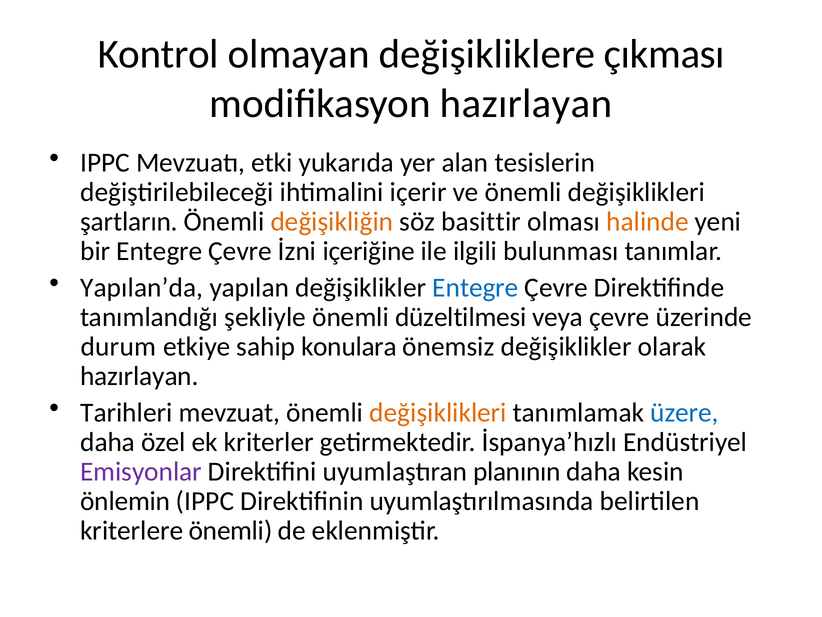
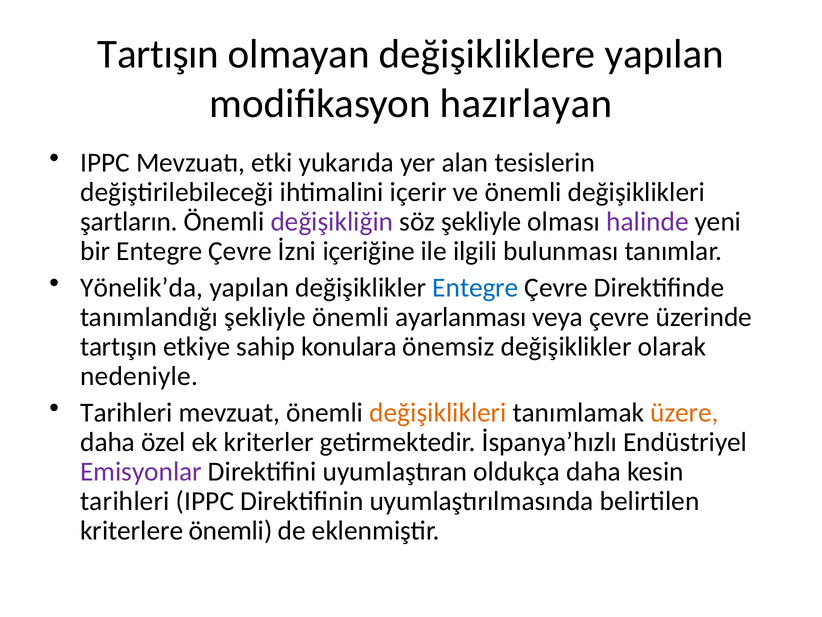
Kontrol: Kontrol -> Tartışın (158, 54)
değişikliklere çıkması: çıkması -> yapılan (664, 54)
değişikliğin colour: orange -> purple (332, 222)
söz basittir: basittir -> şekliyle (481, 222)
halinde colour: orange -> purple (648, 222)
Yapılan’da: Yapılan’da -> Yönelik’da (142, 287)
düzeltilmesi: düzeltilmesi -> ayarlanması (461, 317)
durum: durum -> tartışın (119, 346)
hazırlayan: hazırlayan -> nedeniyle (139, 376)
üzere colour: blue -> orange (684, 412)
planının: planının -> oldukça (517, 471)
önlemin: önlemin -> tarihleri (125, 501)
